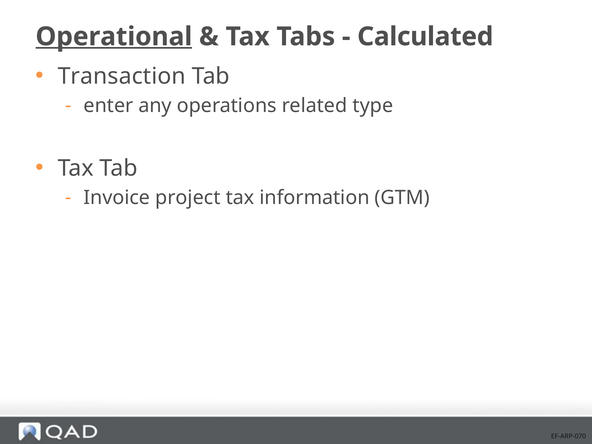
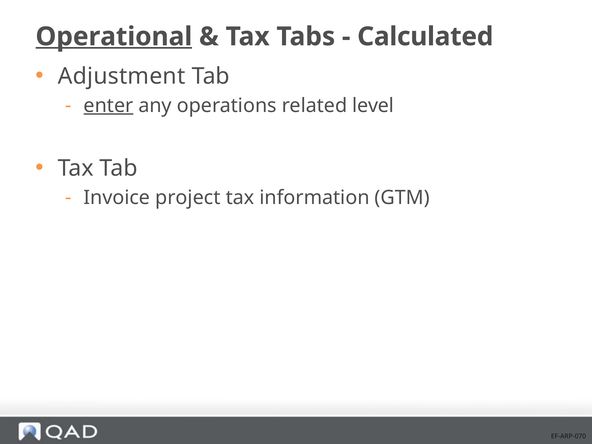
Transaction: Transaction -> Adjustment (122, 76)
enter underline: none -> present (108, 105)
type: type -> level (373, 105)
